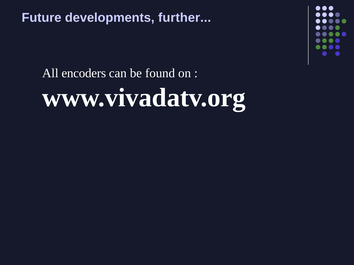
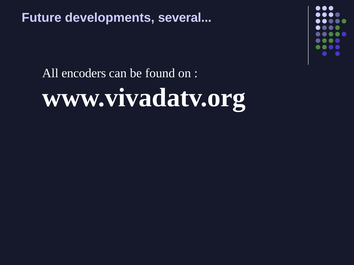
further: further -> several (185, 18)
